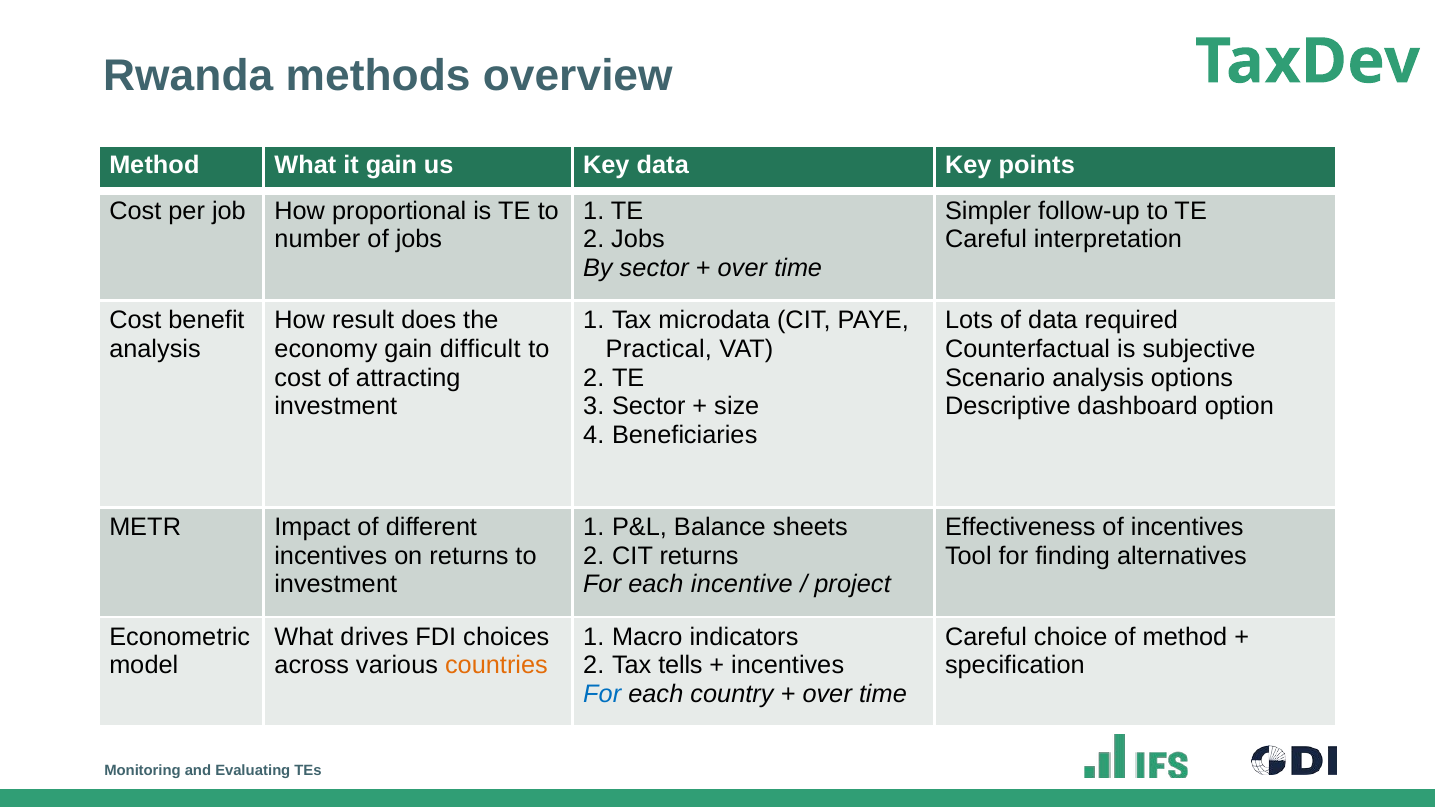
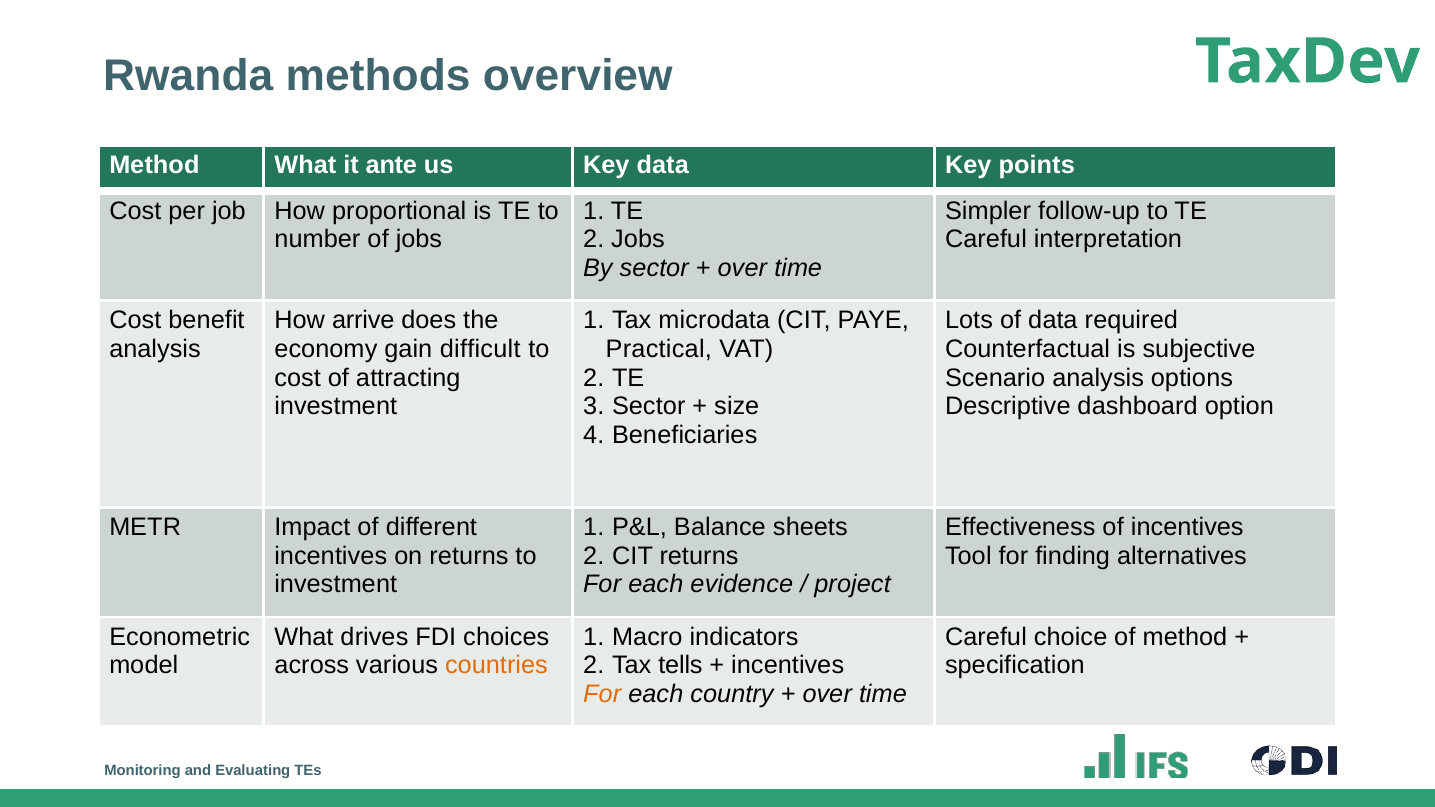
it gain: gain -> ante (391, 165)
result: result -> arrive (363, 321)
incentive: incentive -> evidence (742, 585)
For colour: blue -> orange (602, 694)
